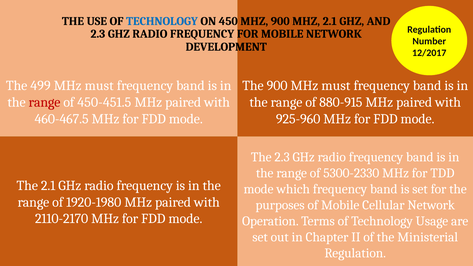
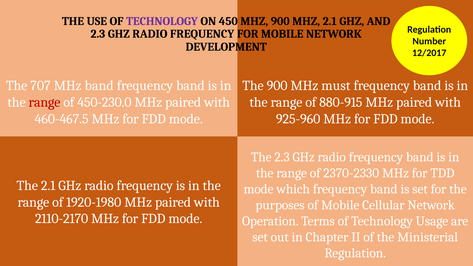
TECHNOLOGY colour: blue -> purple (162, 21)
499: 499 -> 707 (41, 86)
must: must -> band (99, 86)
450-451.5: 450-451.5 -> 450-230.0 (104, 102)
5300-2330: 5300-2330 -> 2370-2330 (351, 173)
